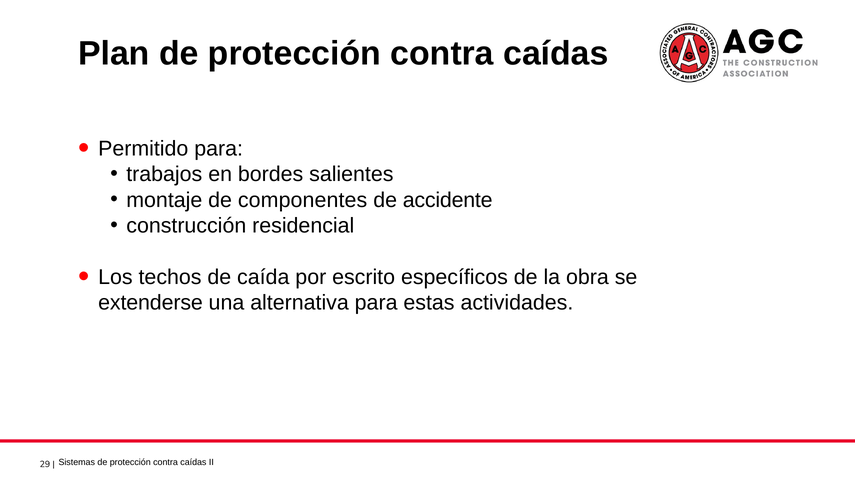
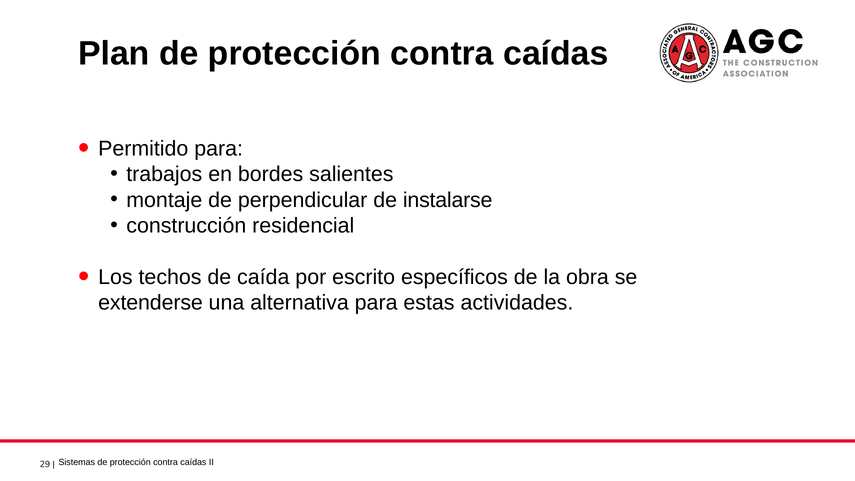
componentes: componentes -> perpendicular (303, 200)
accidente: accidente -> instalarse (448, 200)
